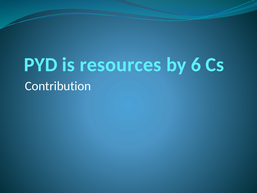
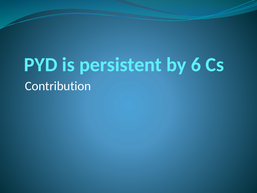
resources: resources -> persistent (121, 65)
